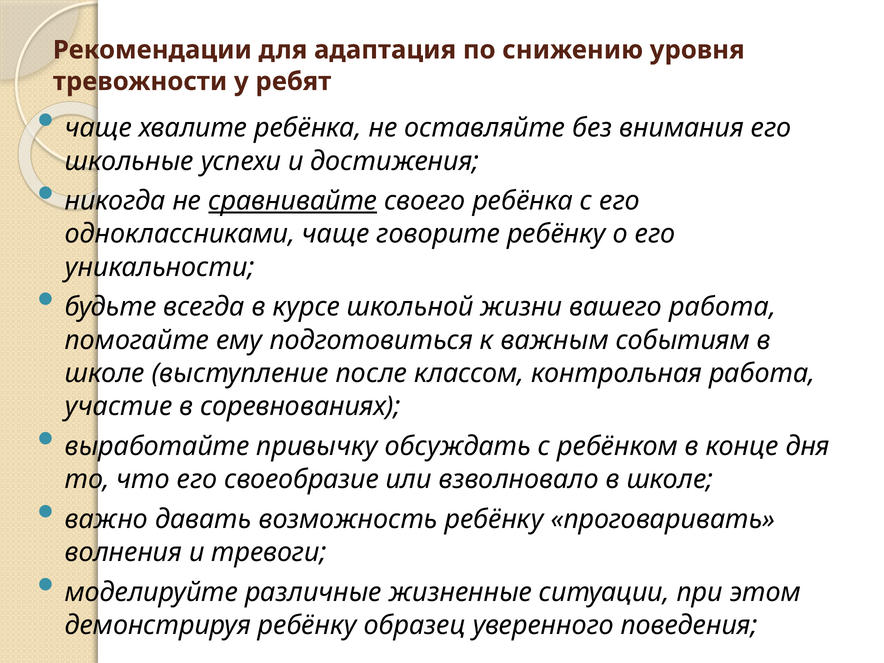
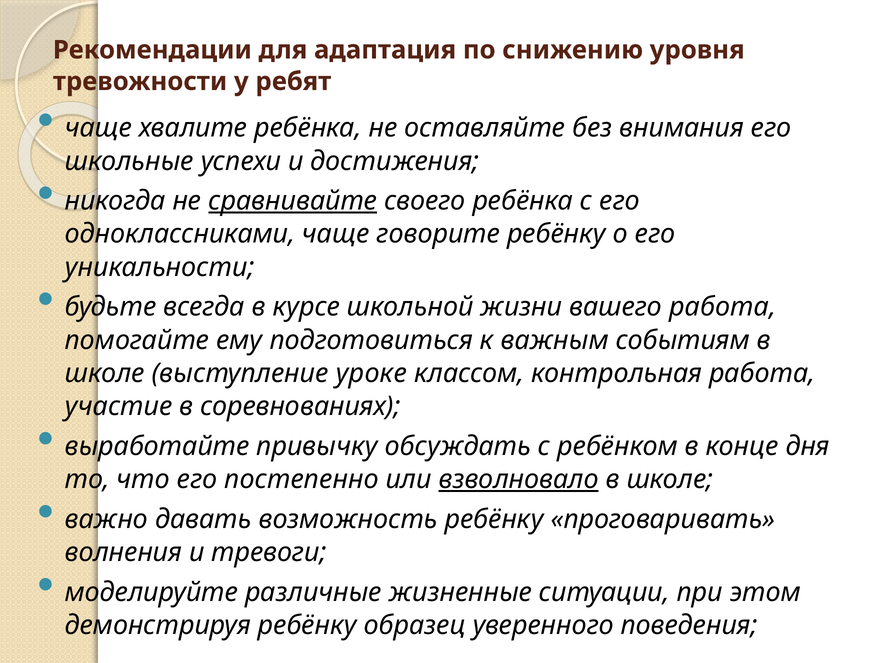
после: после -> уроке (371, 373)
своеобразие: своеобразие -> постепенно (301, 479)
взволновало underline: none -> present (519, 479)
